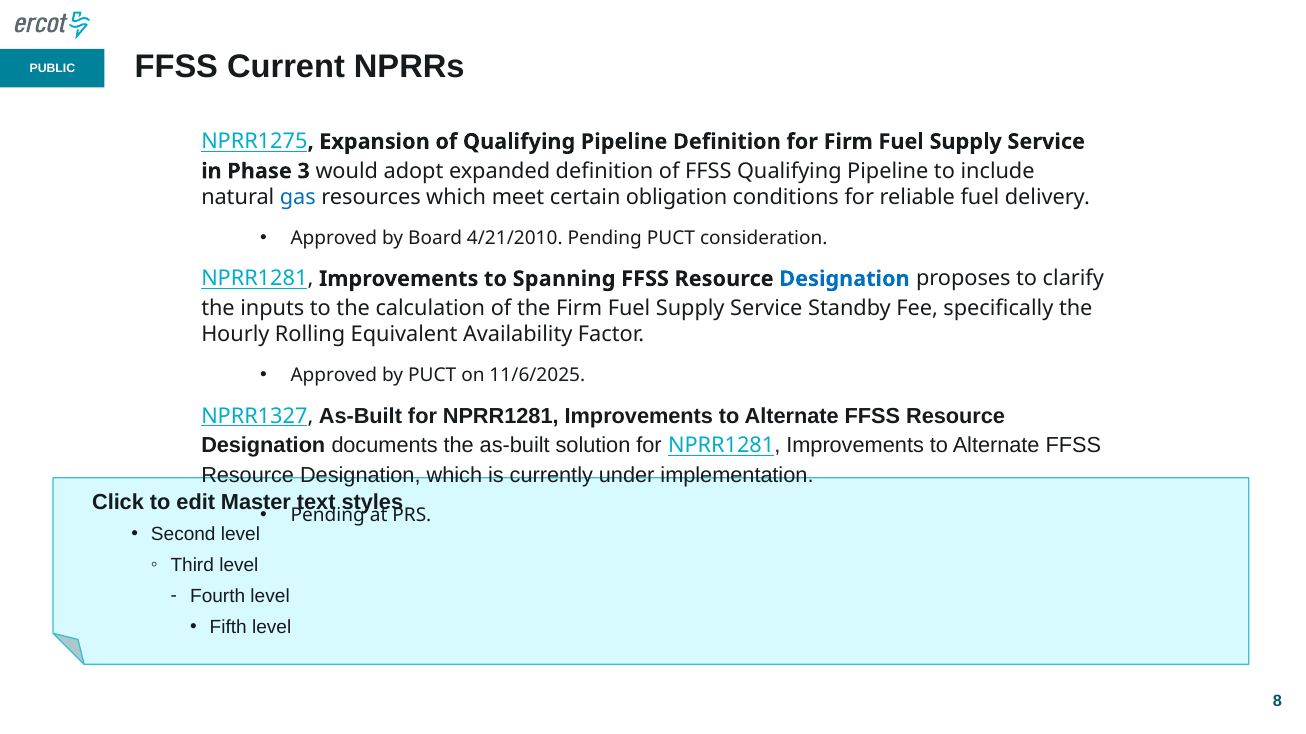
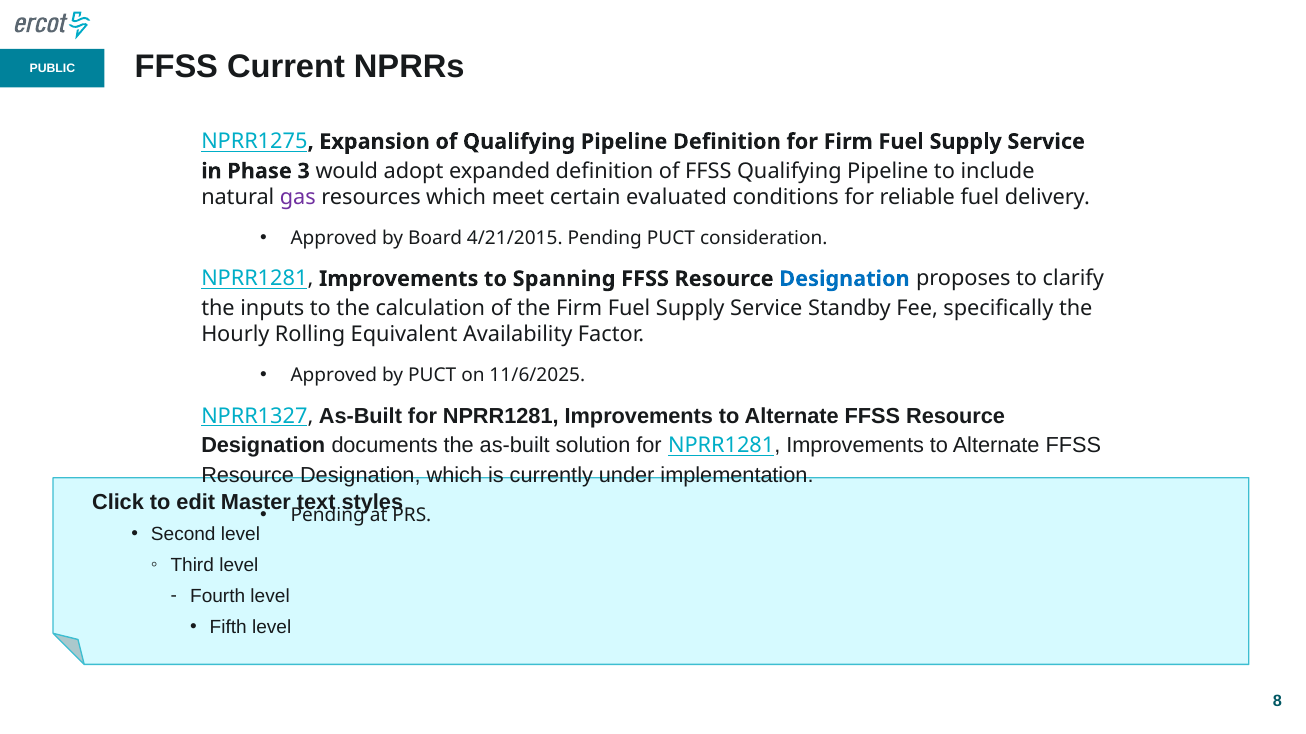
gas colour: blue -> purple (298, 197)
obligation: obligation -> evaluated (677, 197)
4/21/2010: 4/21/2010 -> 4/21/2015 (515, 238)
